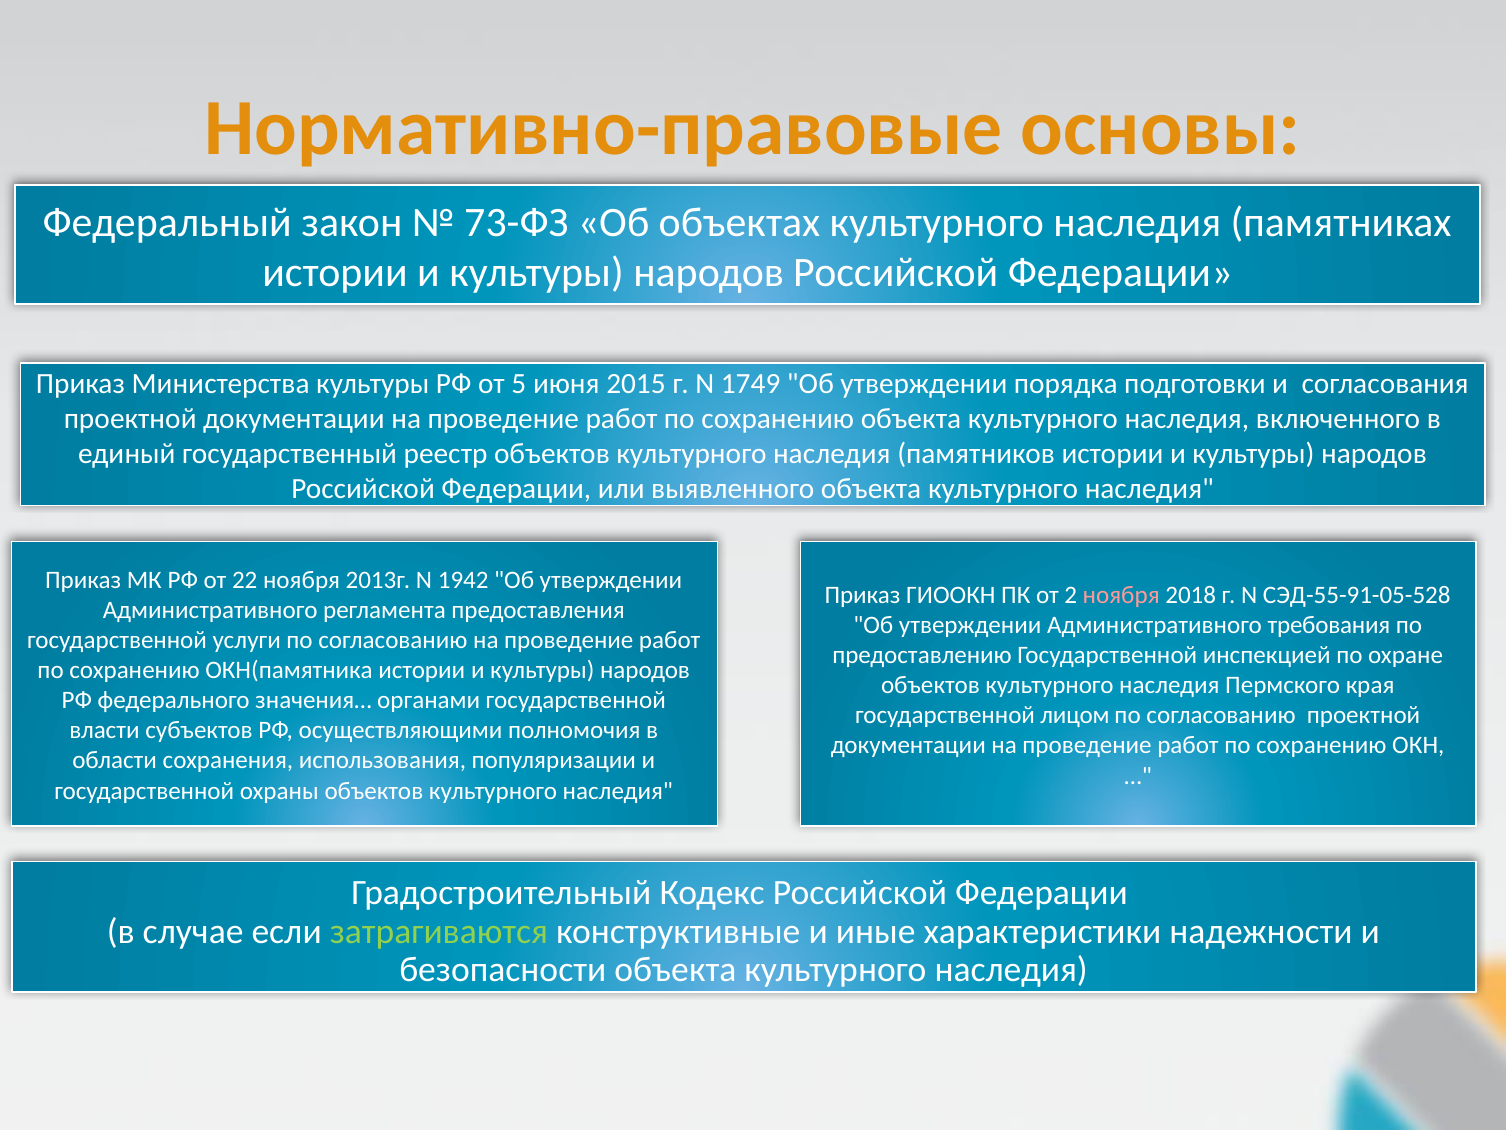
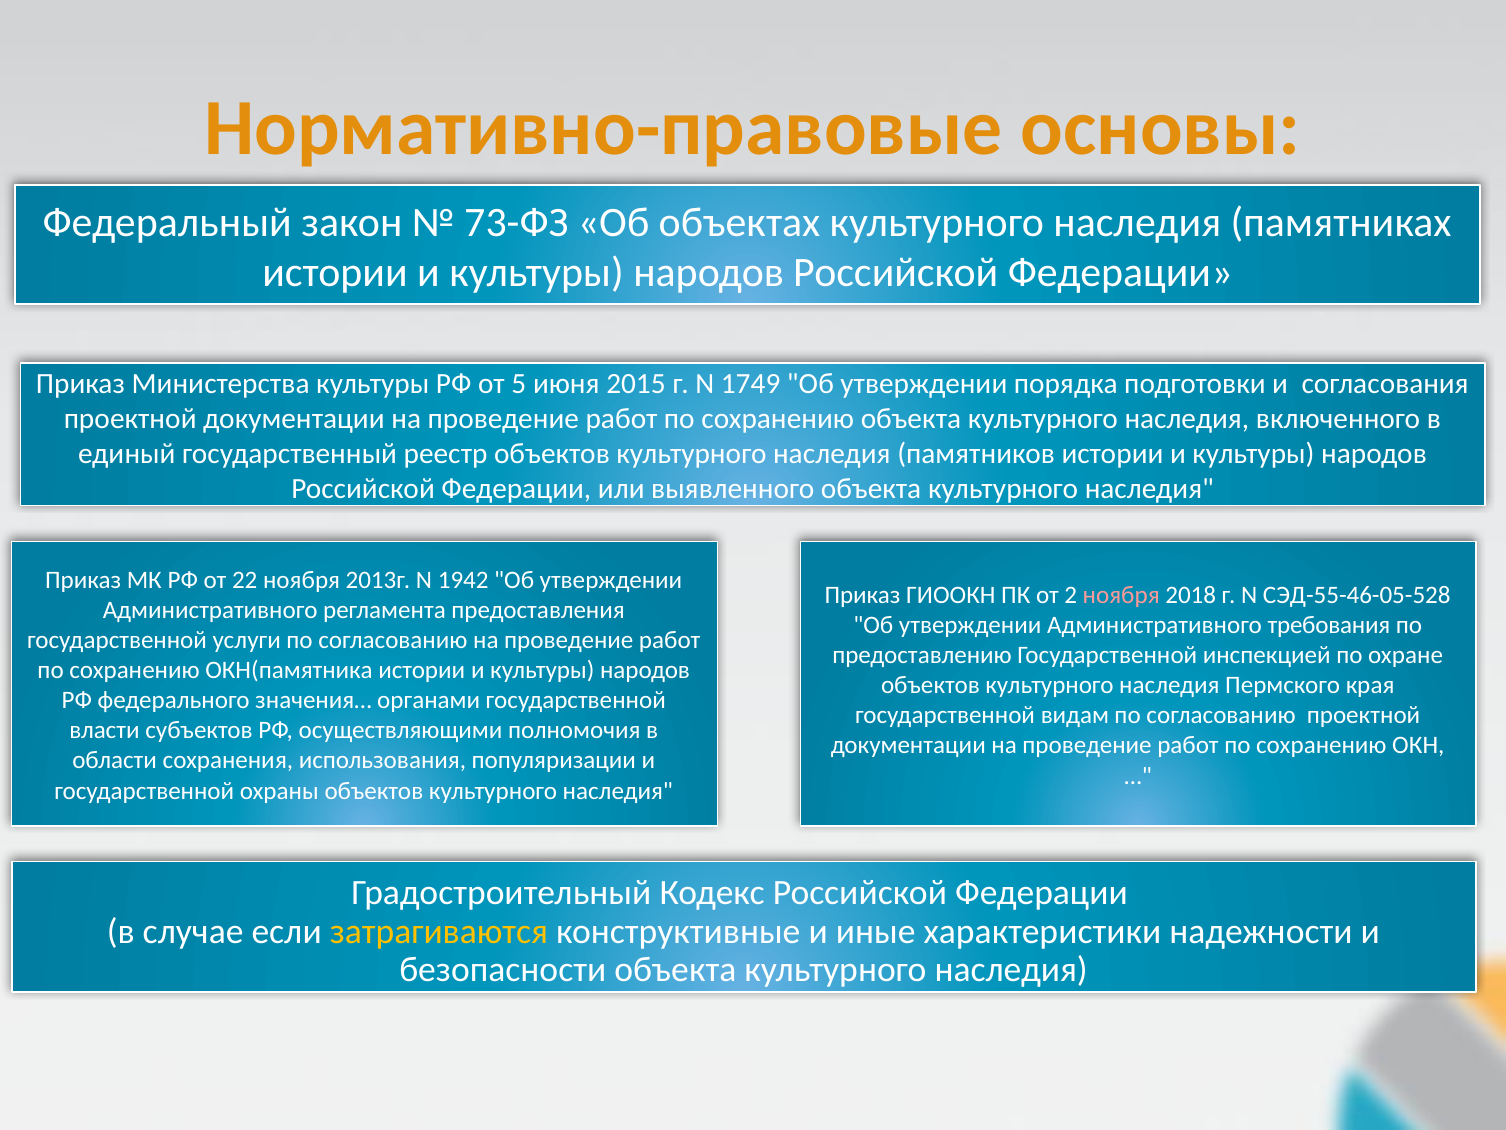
СЭД-55-91-05-528: СЭД-55-91-05-528 -> СЭД-55-46-05-528 (1357, 595)
лицом: лицом -> видам (1075, 715)
затрагиваются colour: light green -> yellow (439, 931)
